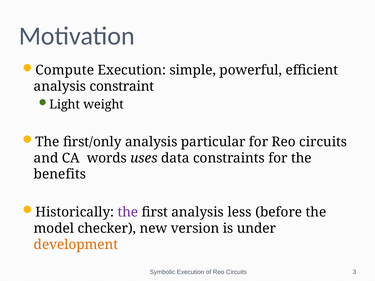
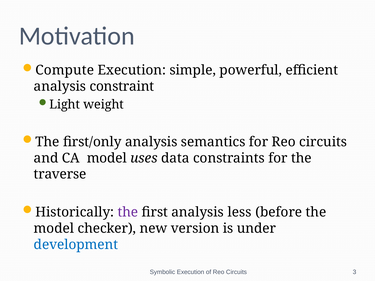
particular: particular -> semantics (213, 142)
CA words: words -> model (107, 158)
benefits: benefits -> traverse (60, 174)
development colour: orange -> blue (76, 245)
